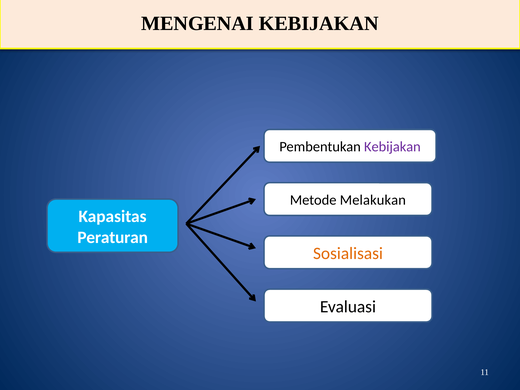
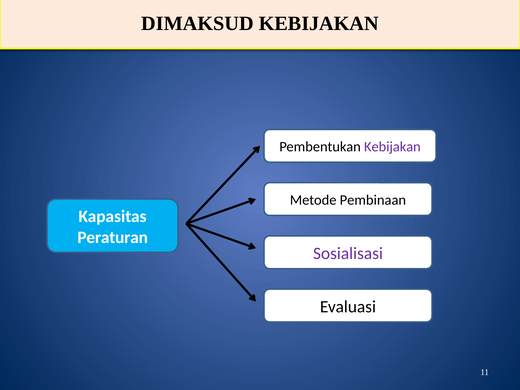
MENGENAI: MENGENAI -> DIMAKSUD (197, 23)
Melakukan: Melakukan -> Pembinaan (373, 200)
Sosialisasi colour: orange -> purple (348, 254)
